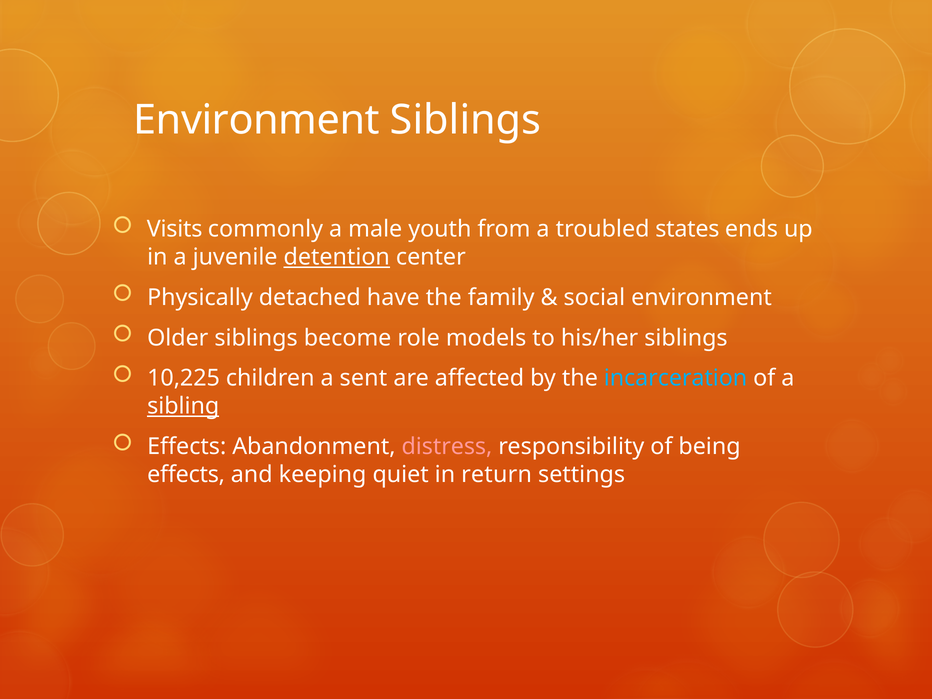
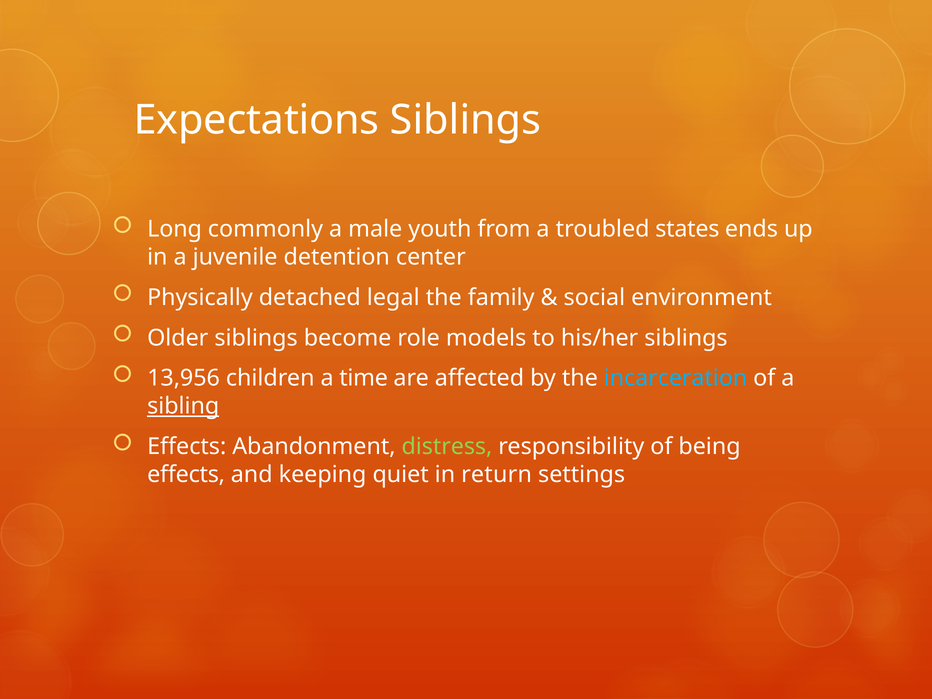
Environment: Environment -> Expectations (256, 120)
Visits: Visits -> Long (175, 229)
detention underline: present -> none (337, 257)
have: have -> legal (393, 297)
10,225: 10,225 -> 13,956 (184, 378)
sent: sent -> time (364, 378)
distress colour: pink -> light green (447, 447)
